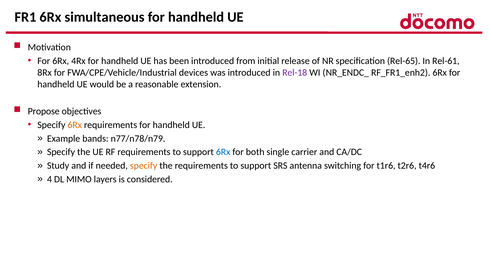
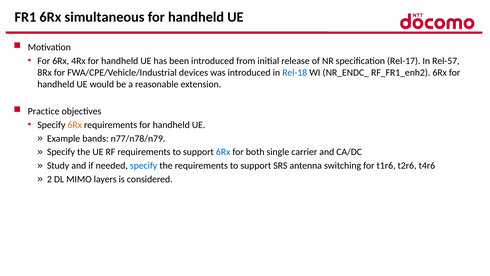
Rel-65: Rel-65 -> Rel-17 (404, 61)
Rel-61: Rel-61 -> Rel-57 (446, 61)
Rel-18 colour: purple -> blue (295, 72)
Propose: Propose -> Practice (44, 111)
specify colour: orange -> blue (144, 165)
4: 4 -> 2 (49, 179)
